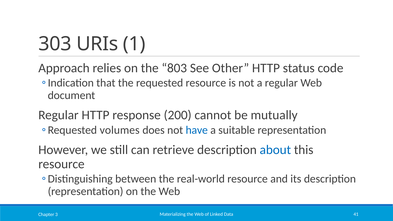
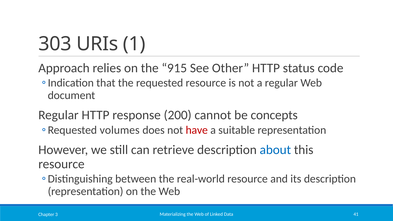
803: 803 -> 915 (174, 68)
mutually: mutually -> concepts (274, 115)
have colour: blue -> red (197, 130)
